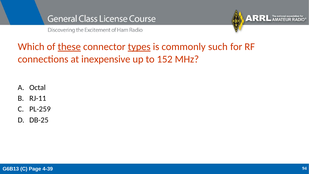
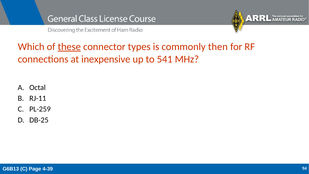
types underline: present -> none (139, 47)
such: such -> then (218, 47)
152: 152 -> 541 (165, 59)
